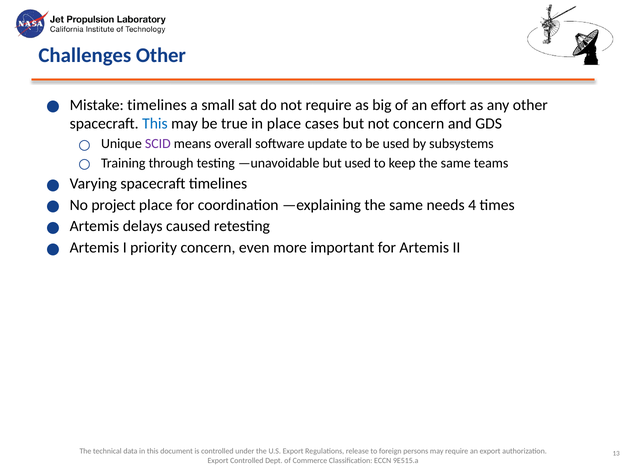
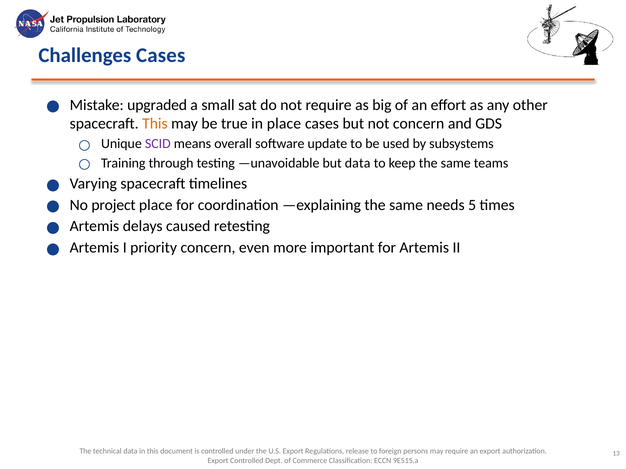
Challenges Other: Other -> Cases (161, 56)
Mistake timelines: timelines -> upgraded (157, 105)
This colour: blue -> orange (155, 124)
but used: used -> data (358, 163)
4: 4 -> 5 (472, 205)
